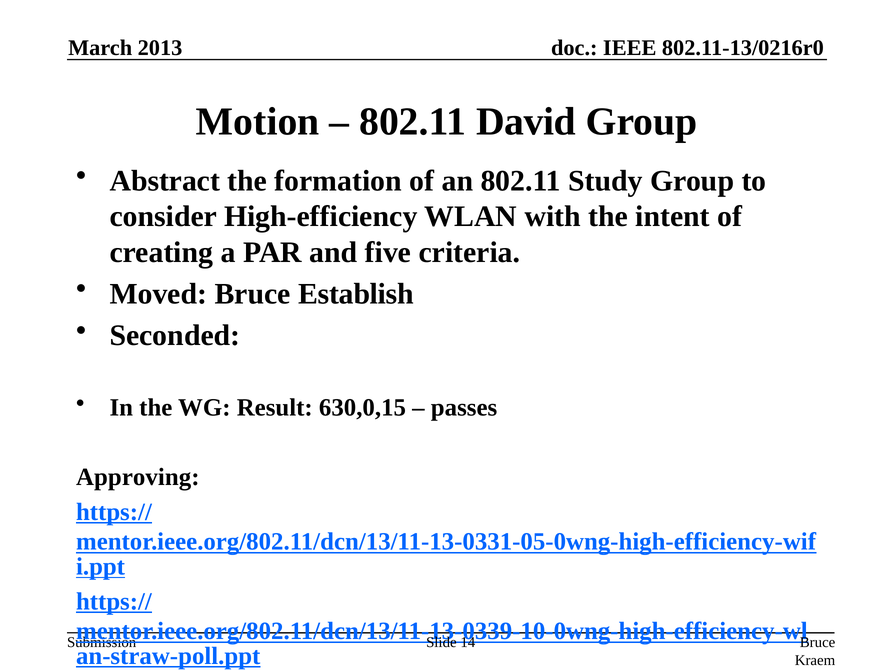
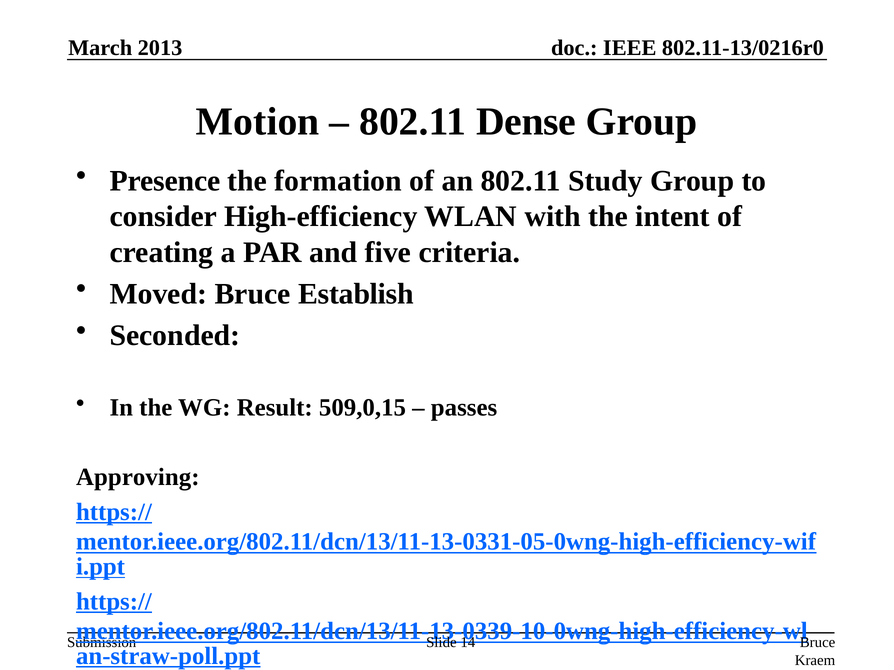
David: David -> Dense (526, 122)
Abstract: Abstract -> Presence (165, 181)
630,0,15: 630,0,15 -> 509,0,15 (362, 408)
